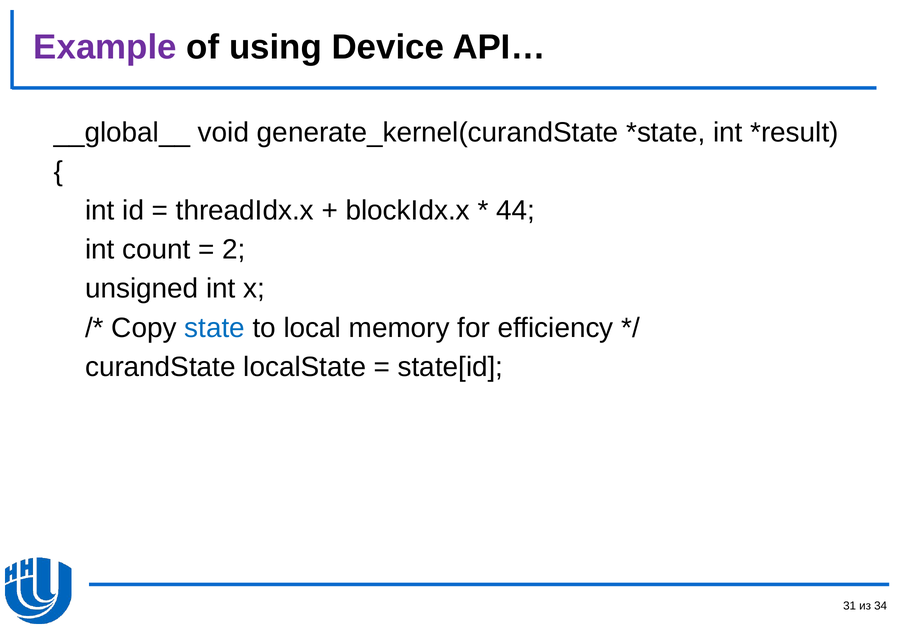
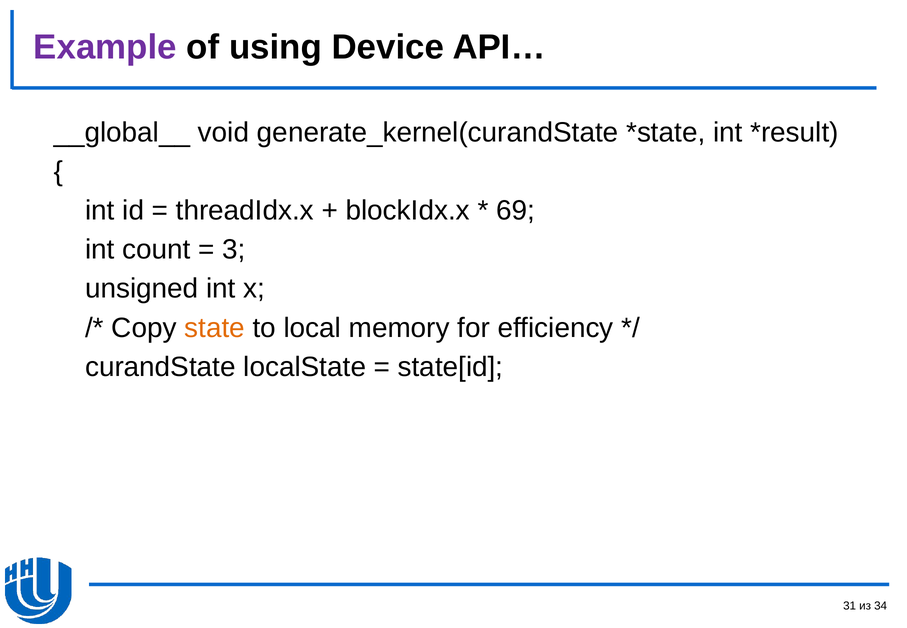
44: 44 -> 69 (516, 211)
2: 2 -> 3 (234, 250)
state colour: blue -> orange (215, 328)
